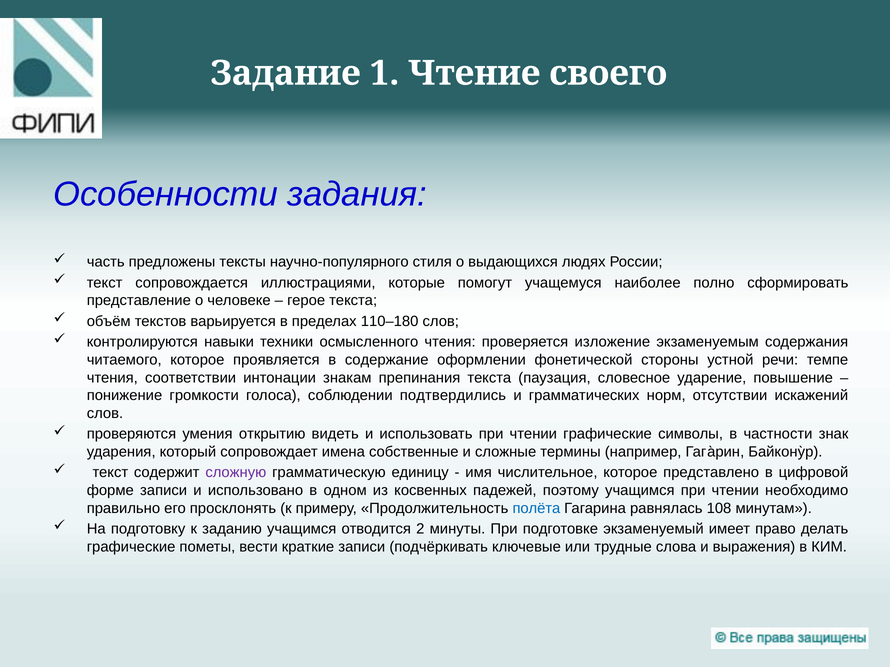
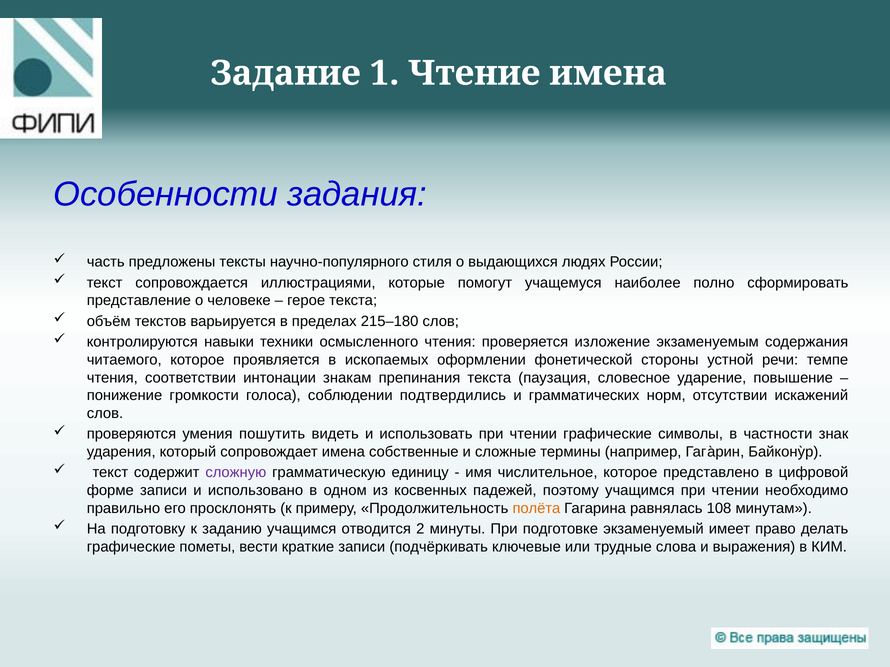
Чтение своего: своего -> имена (608, 73)
110–180: 110–180 -> 215–180 (390, 322)
содержание: содержание -> ископаемых (387, 360)
открытию: открытию -> пошутить (272, 434)
полёта colour: blue -> orange (536, 509)
